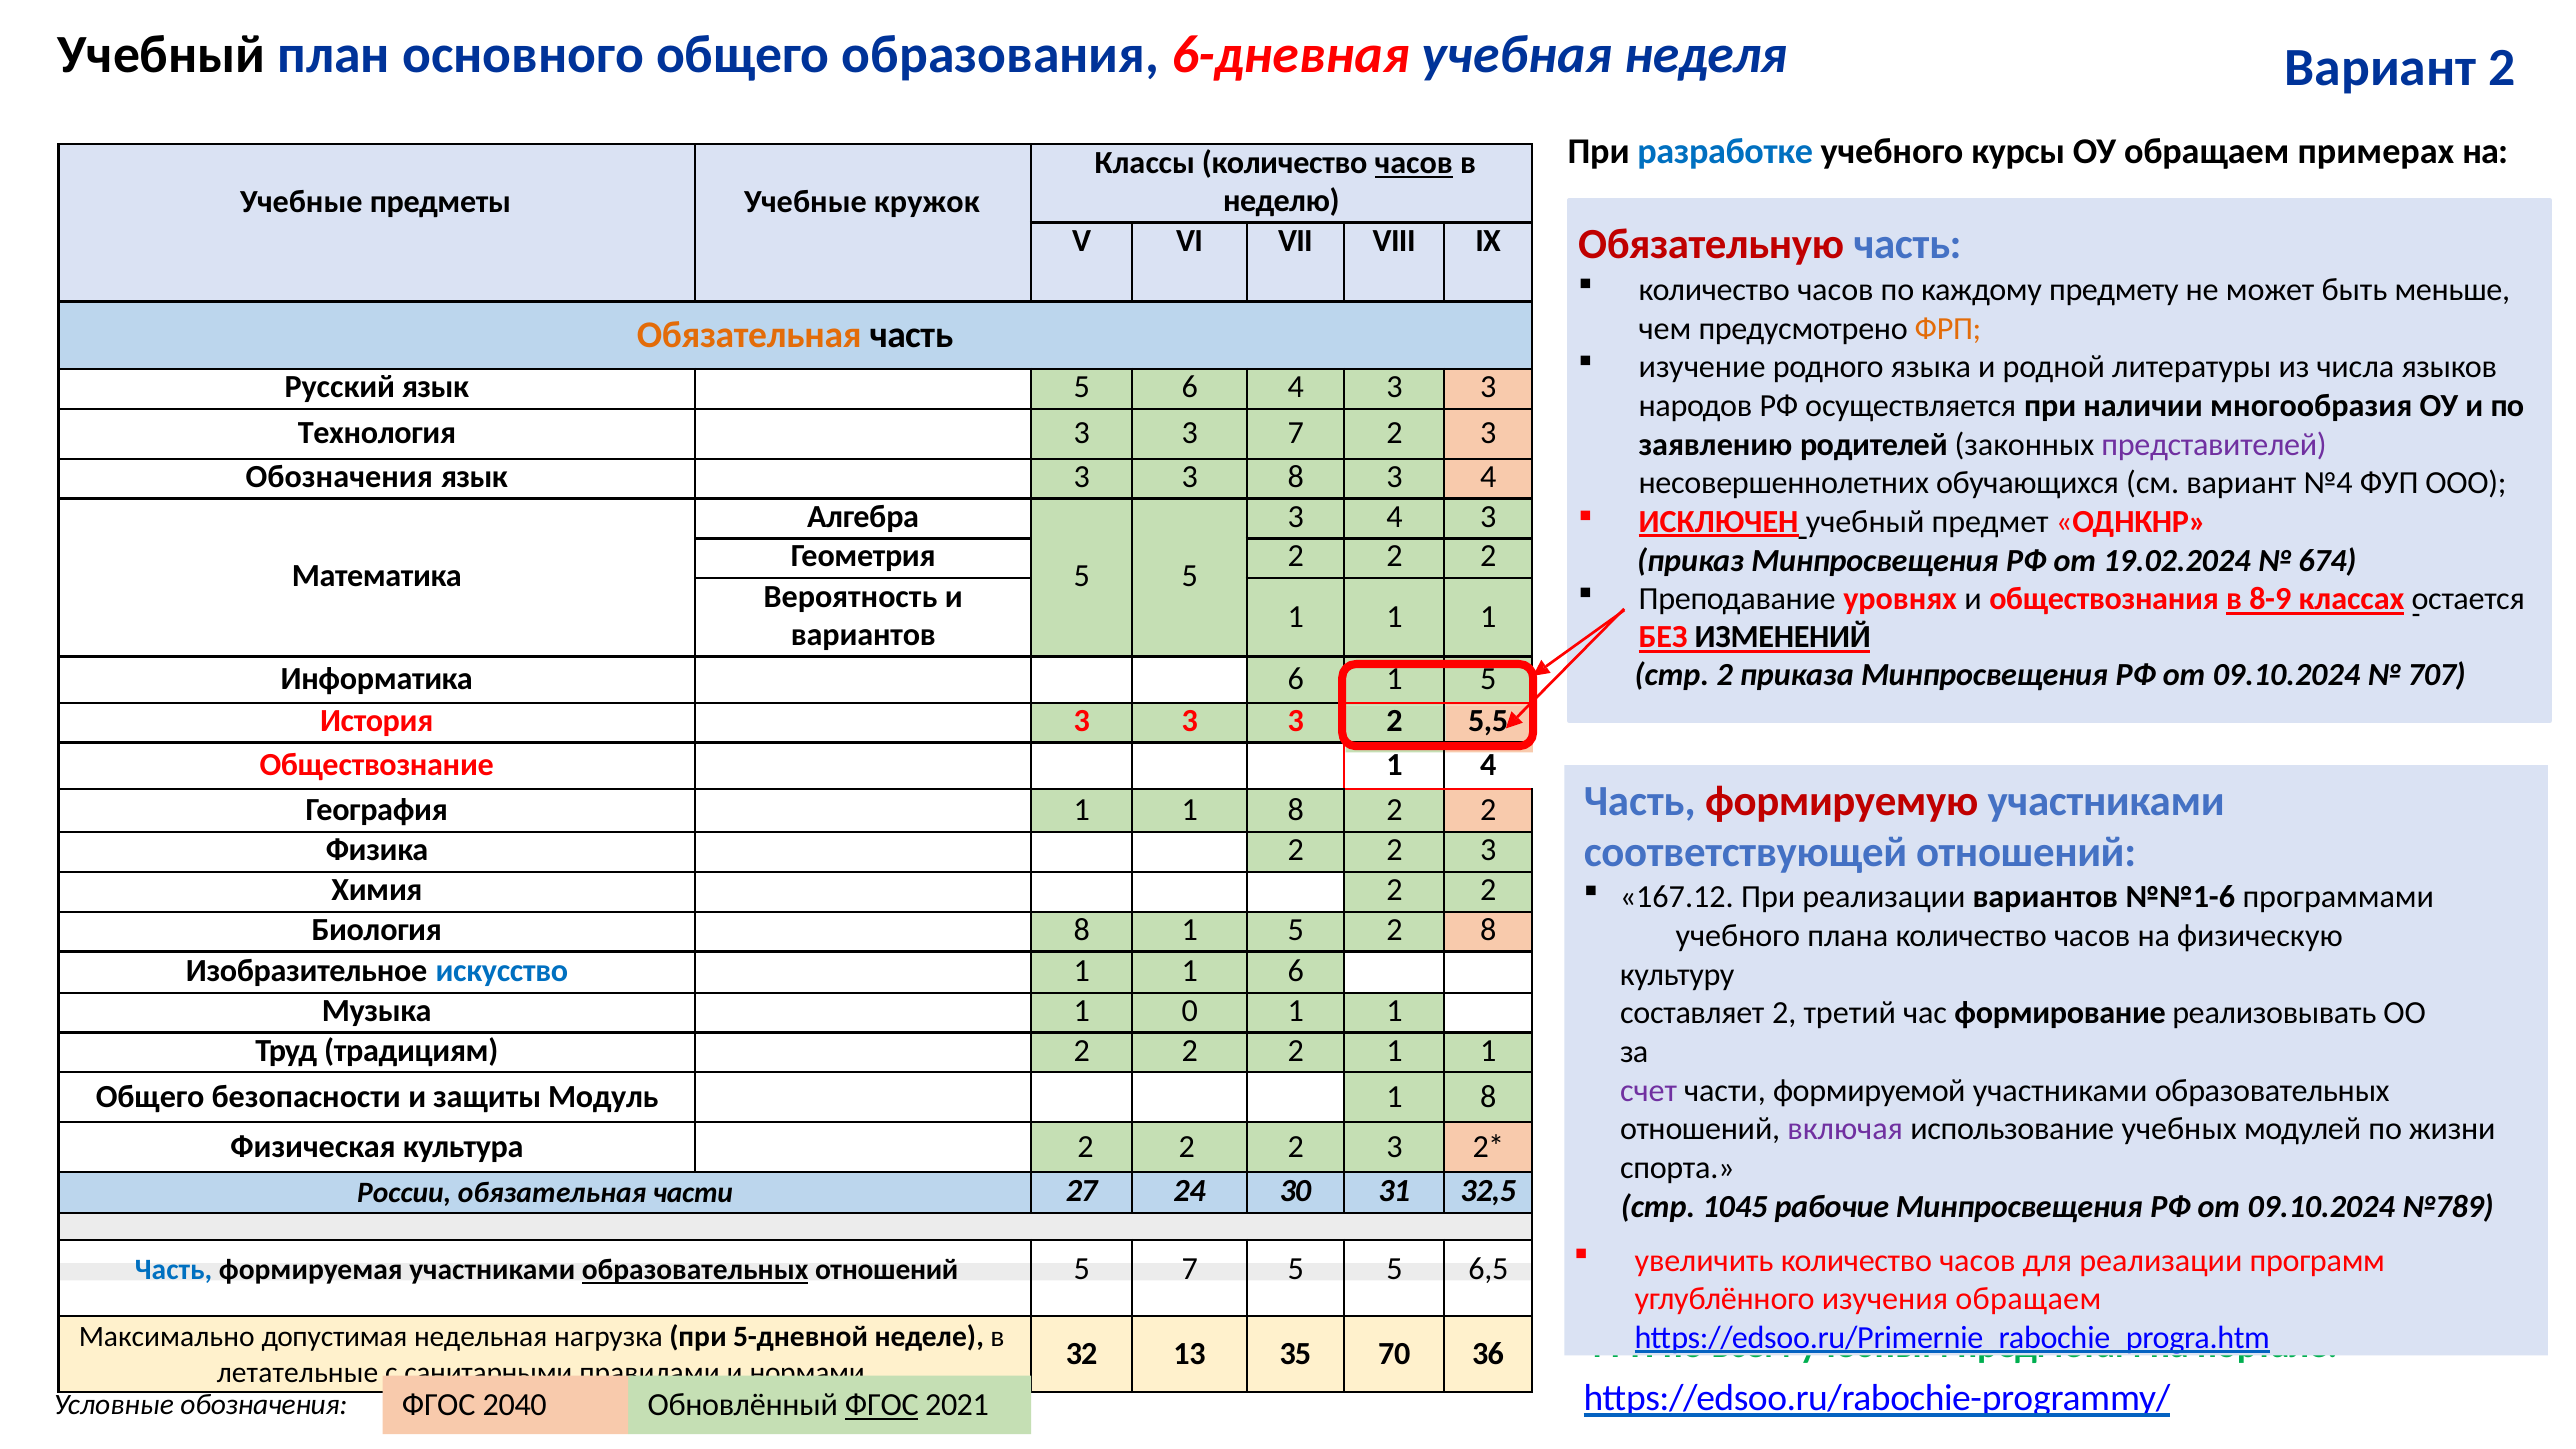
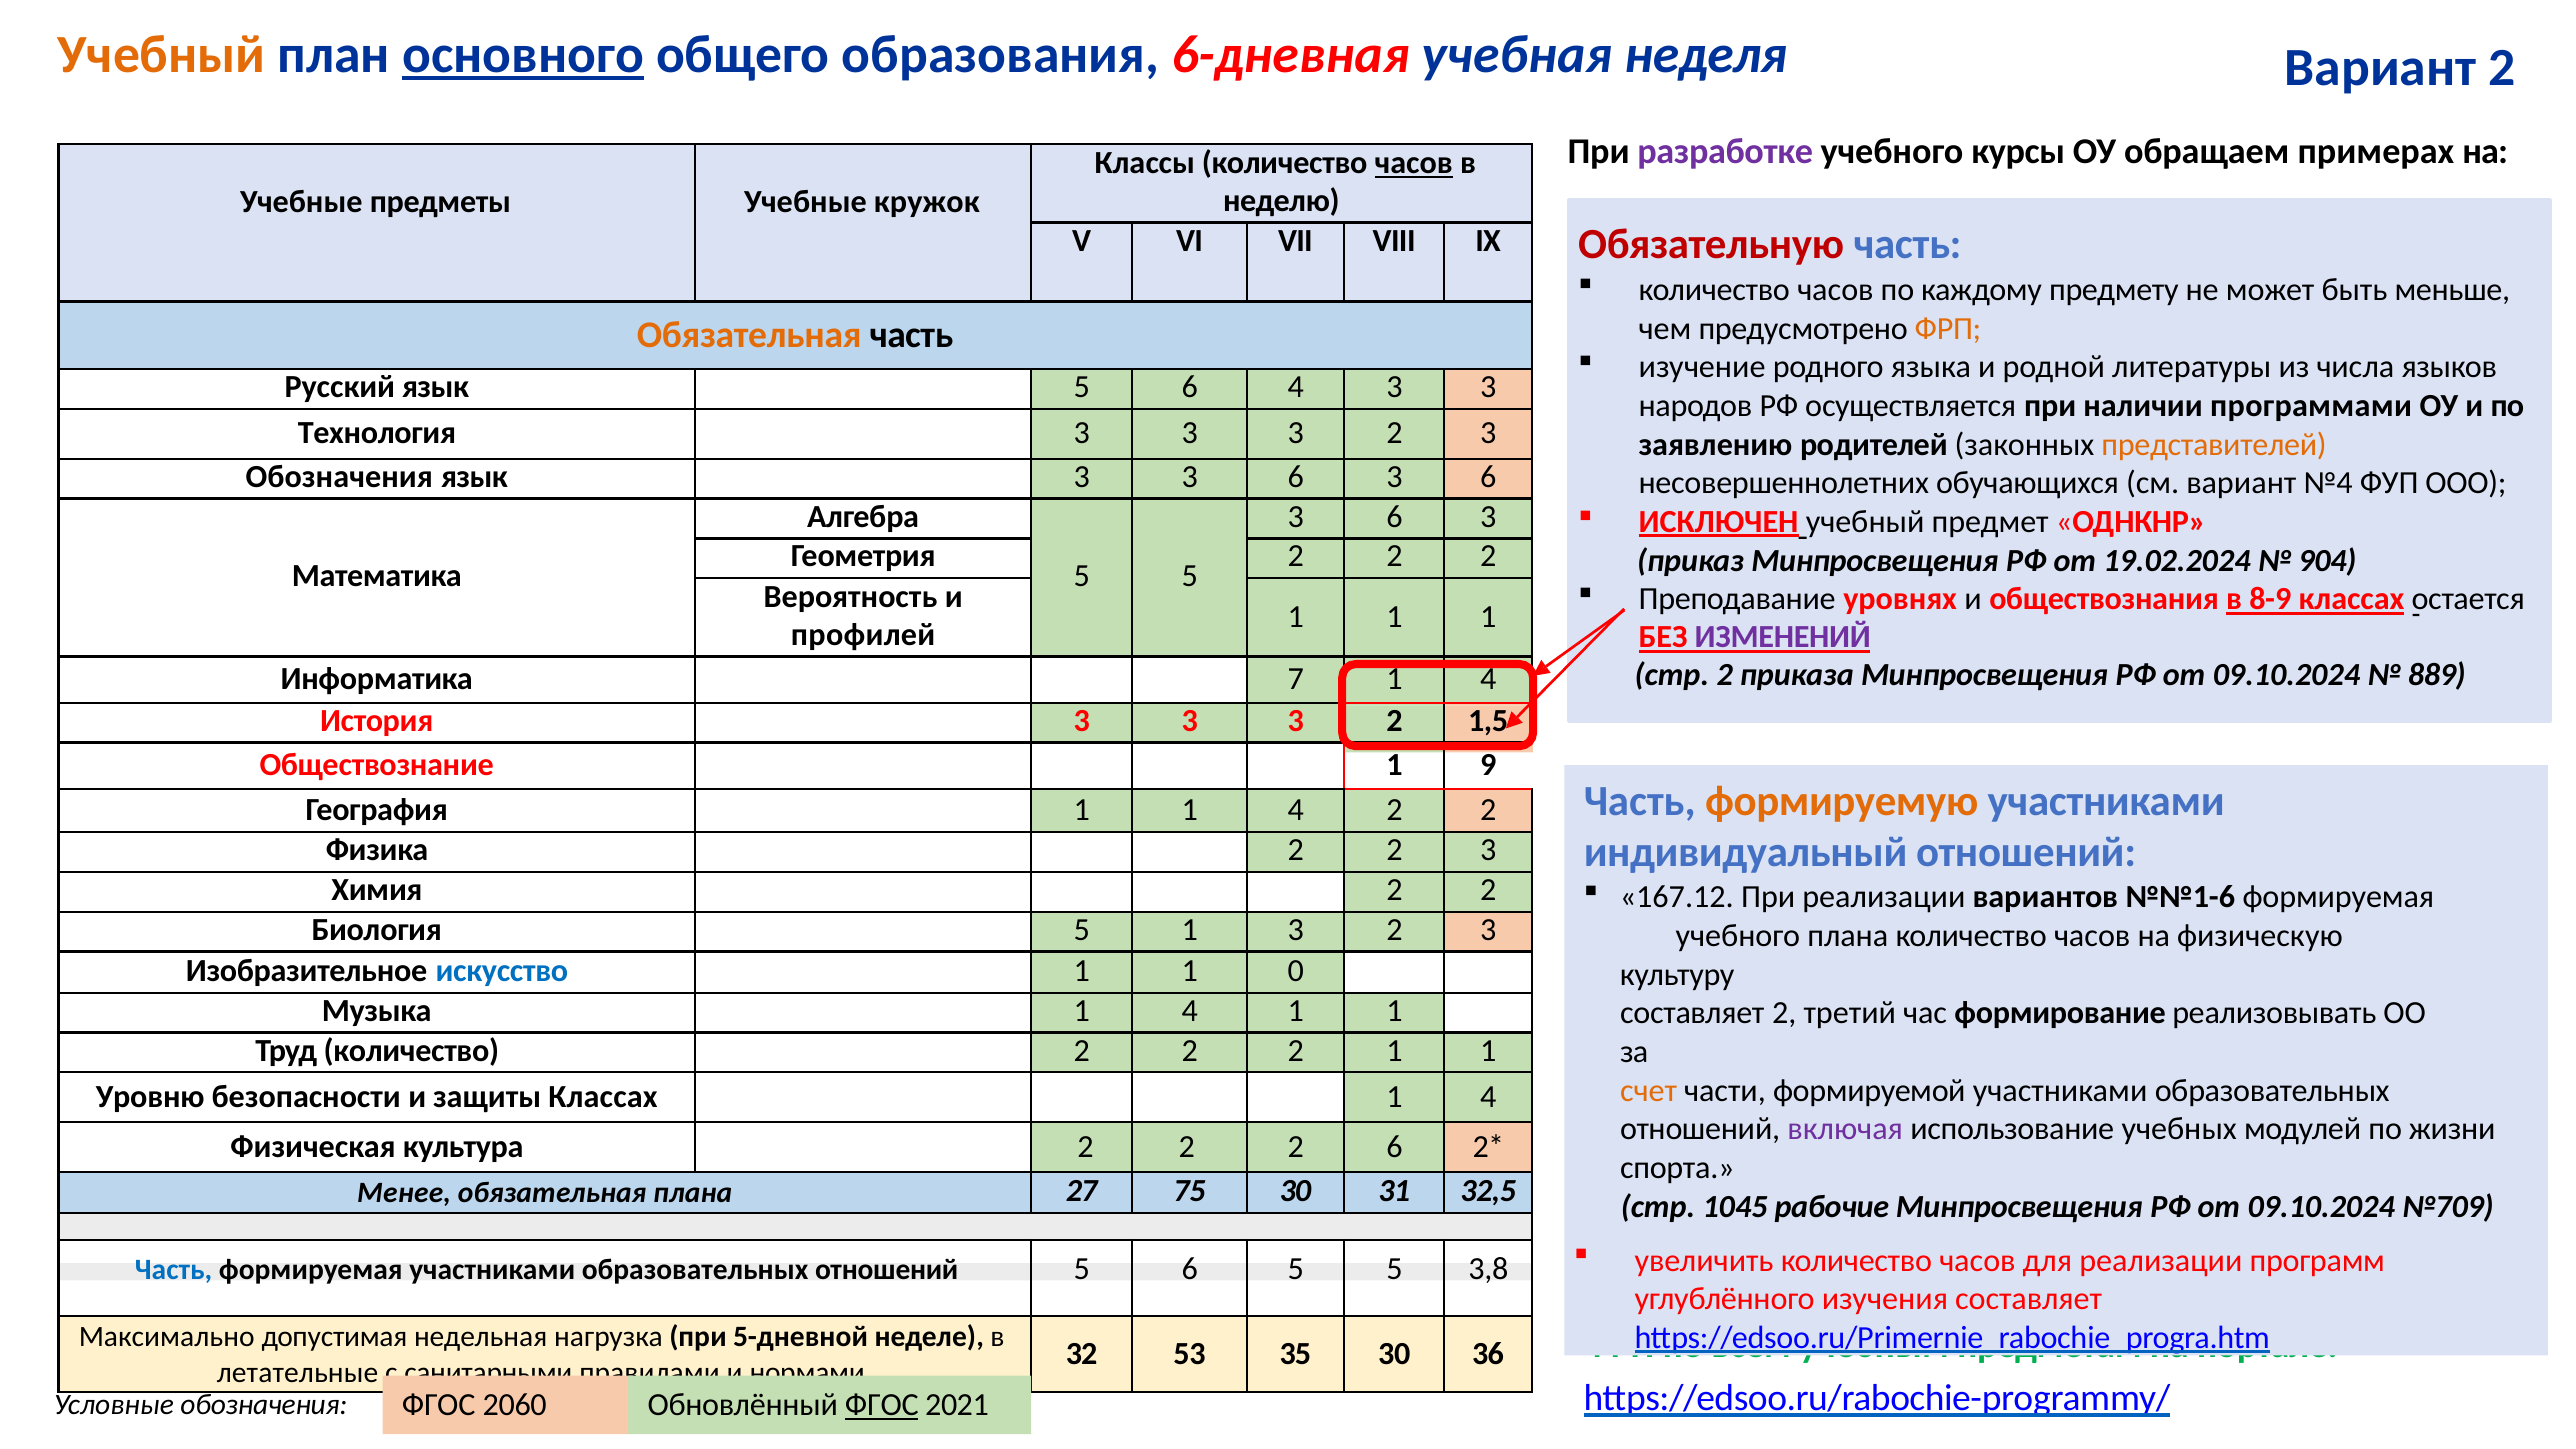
Учебный colour: black -> orange (162, 55)
основного underline: none -> present (523, 55)
разработке colour: blue -> purple (1725, 151)
многообразия: многообразия -> программами (2311, 406)
7: 7 -> 3 (1296, 433)
представителей colour: purple -> orange (2214, 444)
3 3 8: 8 -> 6 (1296, 477)
4: 4 -> 6 (1488, 477)
4: 4 -> 6 (1394, 516)
674: 674 -> 904 (2327, 560)
вариантов: вариантов -> профилей (863, 635)
ИЗМЕНЕНИЙ colour: black -> purple (1783, 637)
707: 707 -> 889 (2437, 675)
Информатика 6: 6 -> 7 (1296, 679)
5: 5 -> 4 (1488, 679)
5,5: 5,5 -> 1,5 (1488, 721)
1 4: 4 -> 9 (1488, 765)
формируемую colour: red -> orange (1842, 801)
1 1 8: 8 -> 4 (1296, 810)
соответствующей: соответствующей -> индивидуальный (1746, 852)
№№1-6 программами: программами -> формируемая (2338, 897)
Биология 8: 8 -> 5 (1082, 930)
5: 5 -> 3 (1296, 930)
8: 8 -> 3 (1488, 930)
1 6: 6 -> 0 (1296, 971)
Музыка 1 0: 0 -> 4 (1190, 1011)
Труд традициям: традициям -> количество (411, 1050)
счет colour: purple -> orange (1649, 1091)
Общего: Общего -> Уровню (150, 1097)
защиты Модуль: Модуль -> Классах (603, 1097)
8: 8 -> 4 (1488, 1097)
2 2 2 3: 3 -> 6 (1394, 1147)
России: России -> Менее (404, 1193)
обязательная части: части -> плана (693, 1193)
24: 24 -> 75 (1190, 1191)
№789: №789 -> №709 (2448, 1207)
образовательных underline: present -> none (695, 1270)
отношений 5 7: 7 -> 6 (1190, 1269)
6,5: 6,5 -> 3,8 (1488, 1269)
изучения обращаем: обращаем -> составляет (2029, 1299)
13: 13 -> 53 (1190, 1354)
35 70: 70 -> 30 (1394, 1354)
2040: 2040 -> 2060 (515, 1405)
